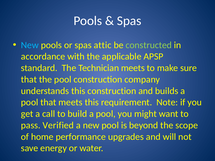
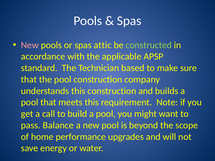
New colour: light blue -> pink (30, 45)
Technician meets: meets -> based (133, 68)
Verified: Verified -> Balance (58, 125)
